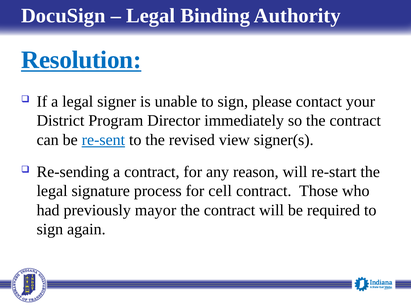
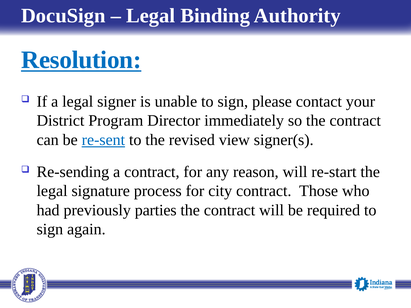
cell: cell -> city (220, 191)
mayor: mayor -> parties (156, 210)
